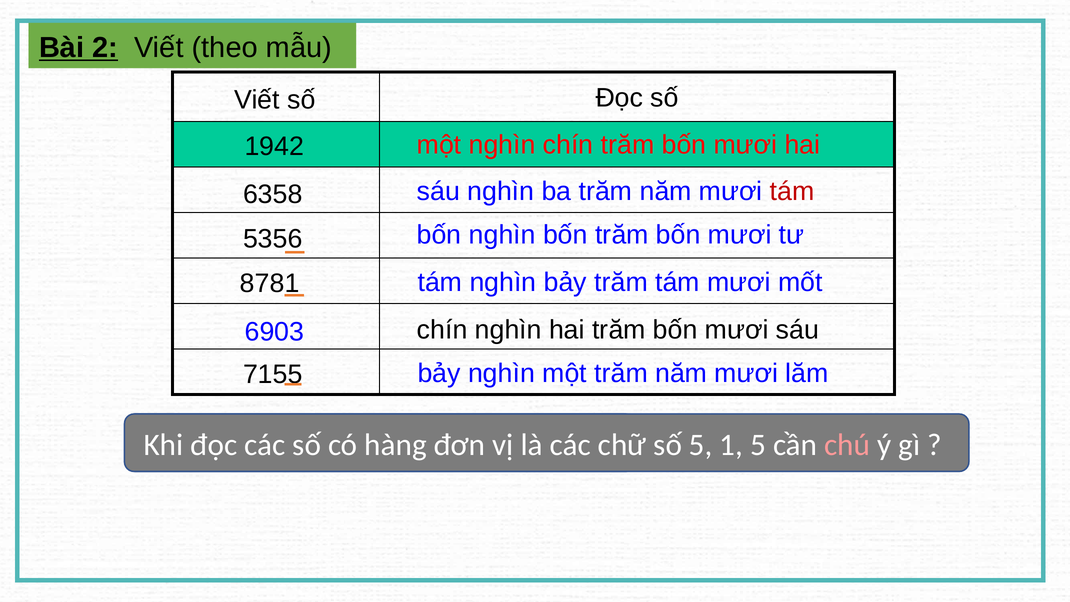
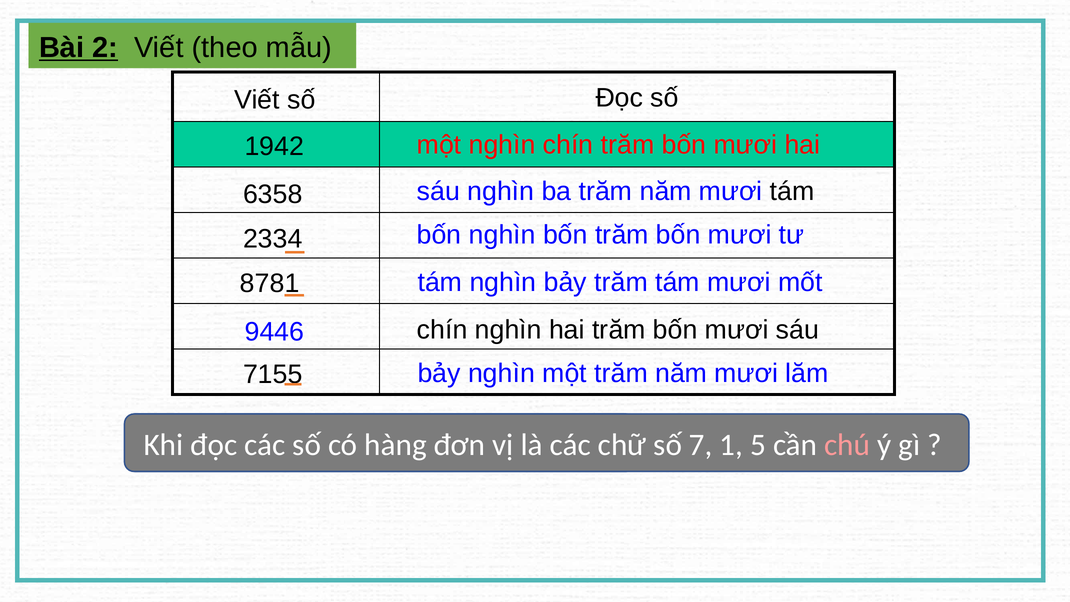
tám colour: red -> black (792, 191)
5356: 5356 -> 2334 (273, 239)
6903: 6903 -> 9446 (274, 332)
số 5: 5 -> 7 (701, 445)
